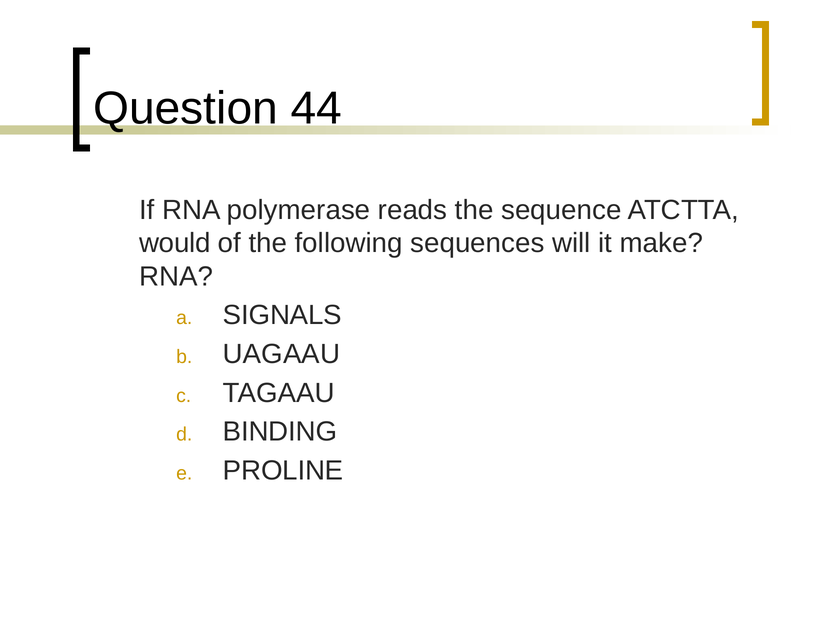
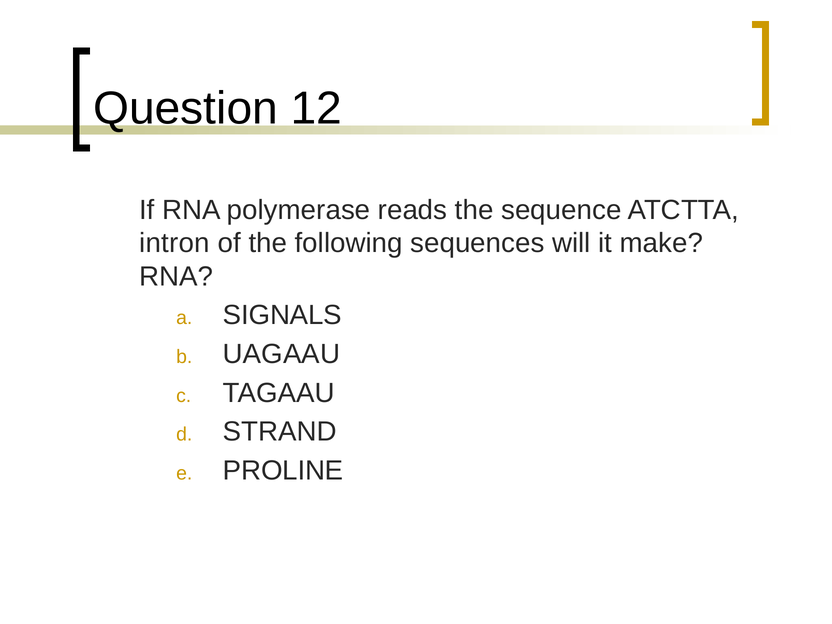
44: 44 -> 12 (316, 109)
would: would -> intron (175, 243)
BINDING: BINDING -> STRAND (280, 432)
